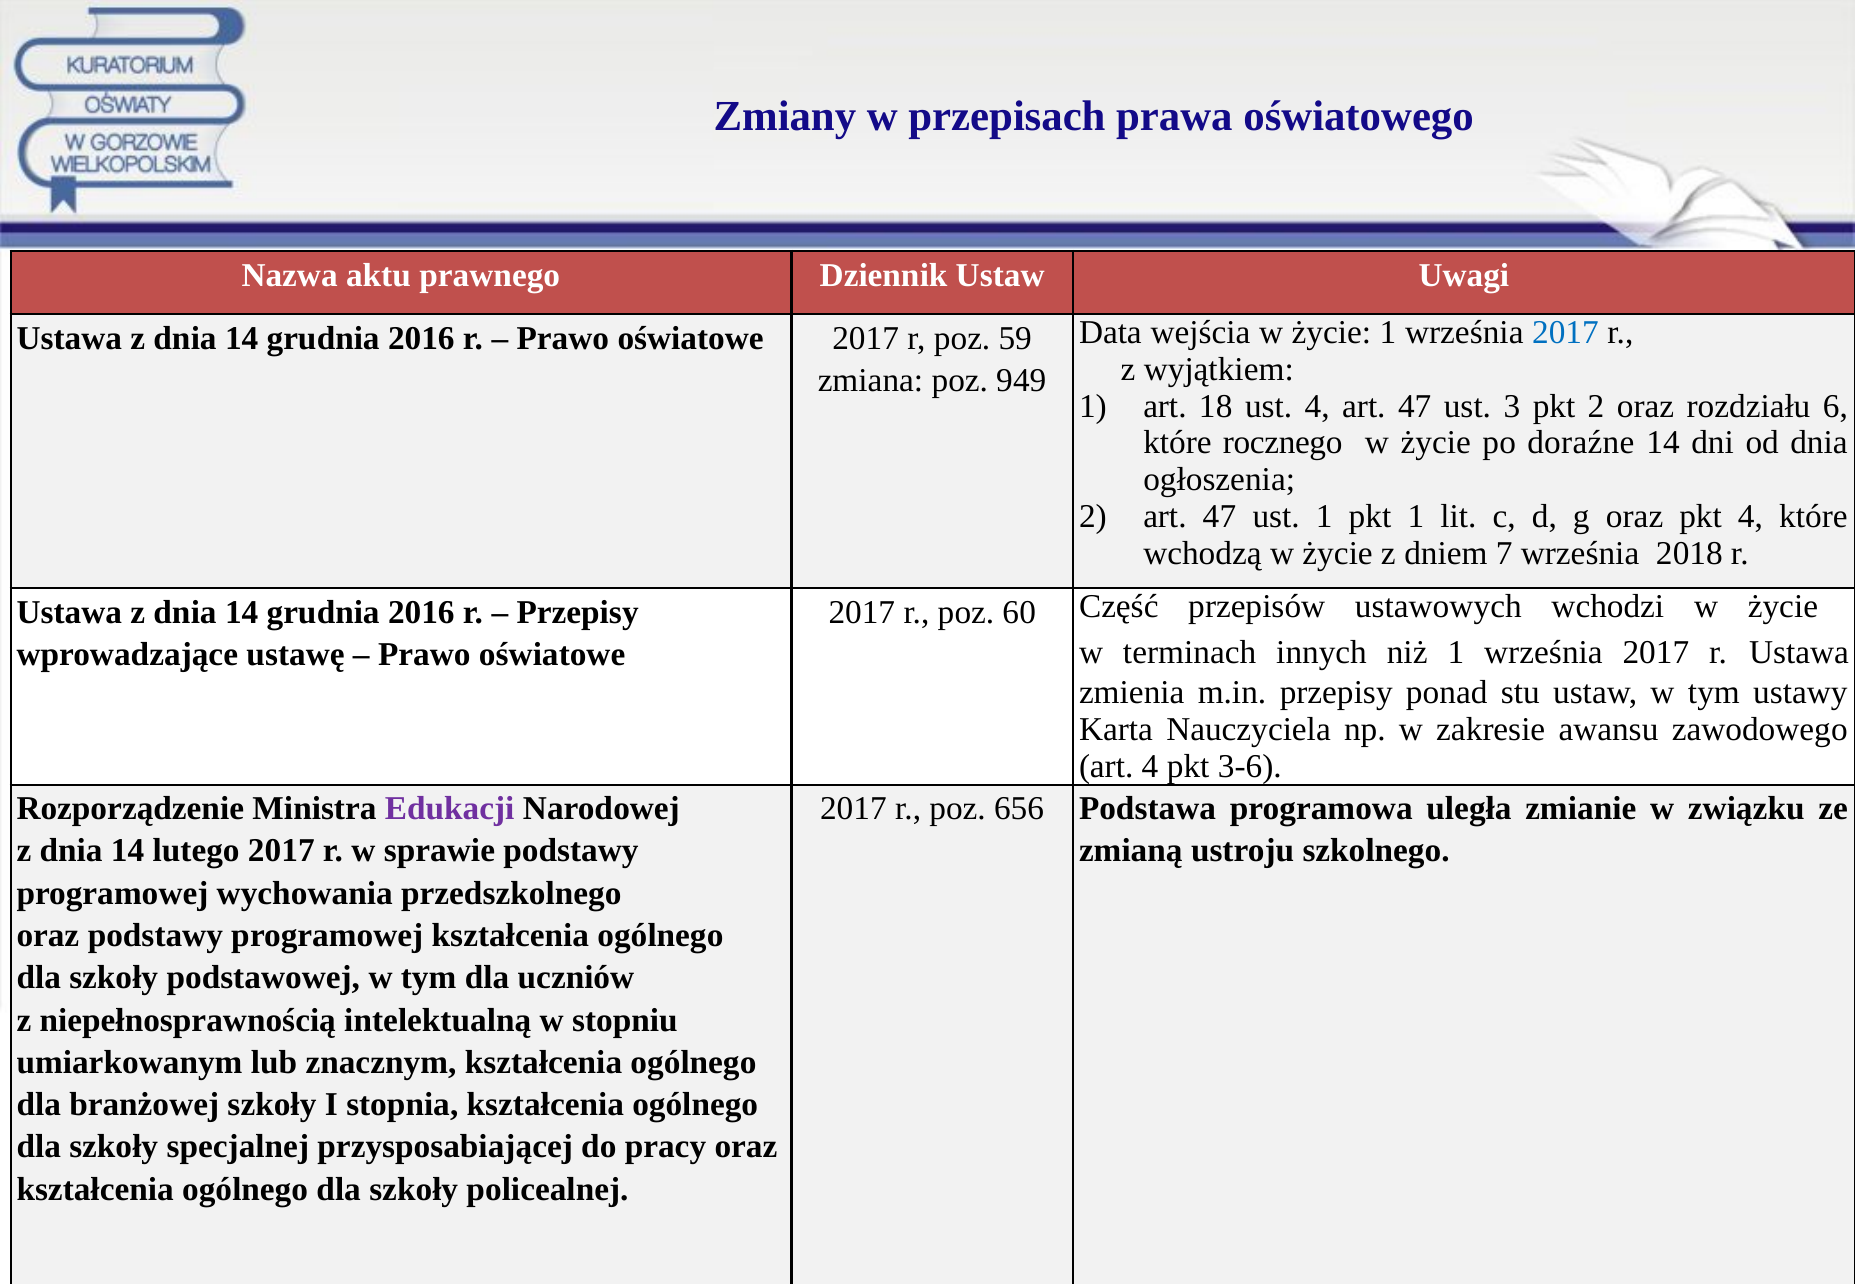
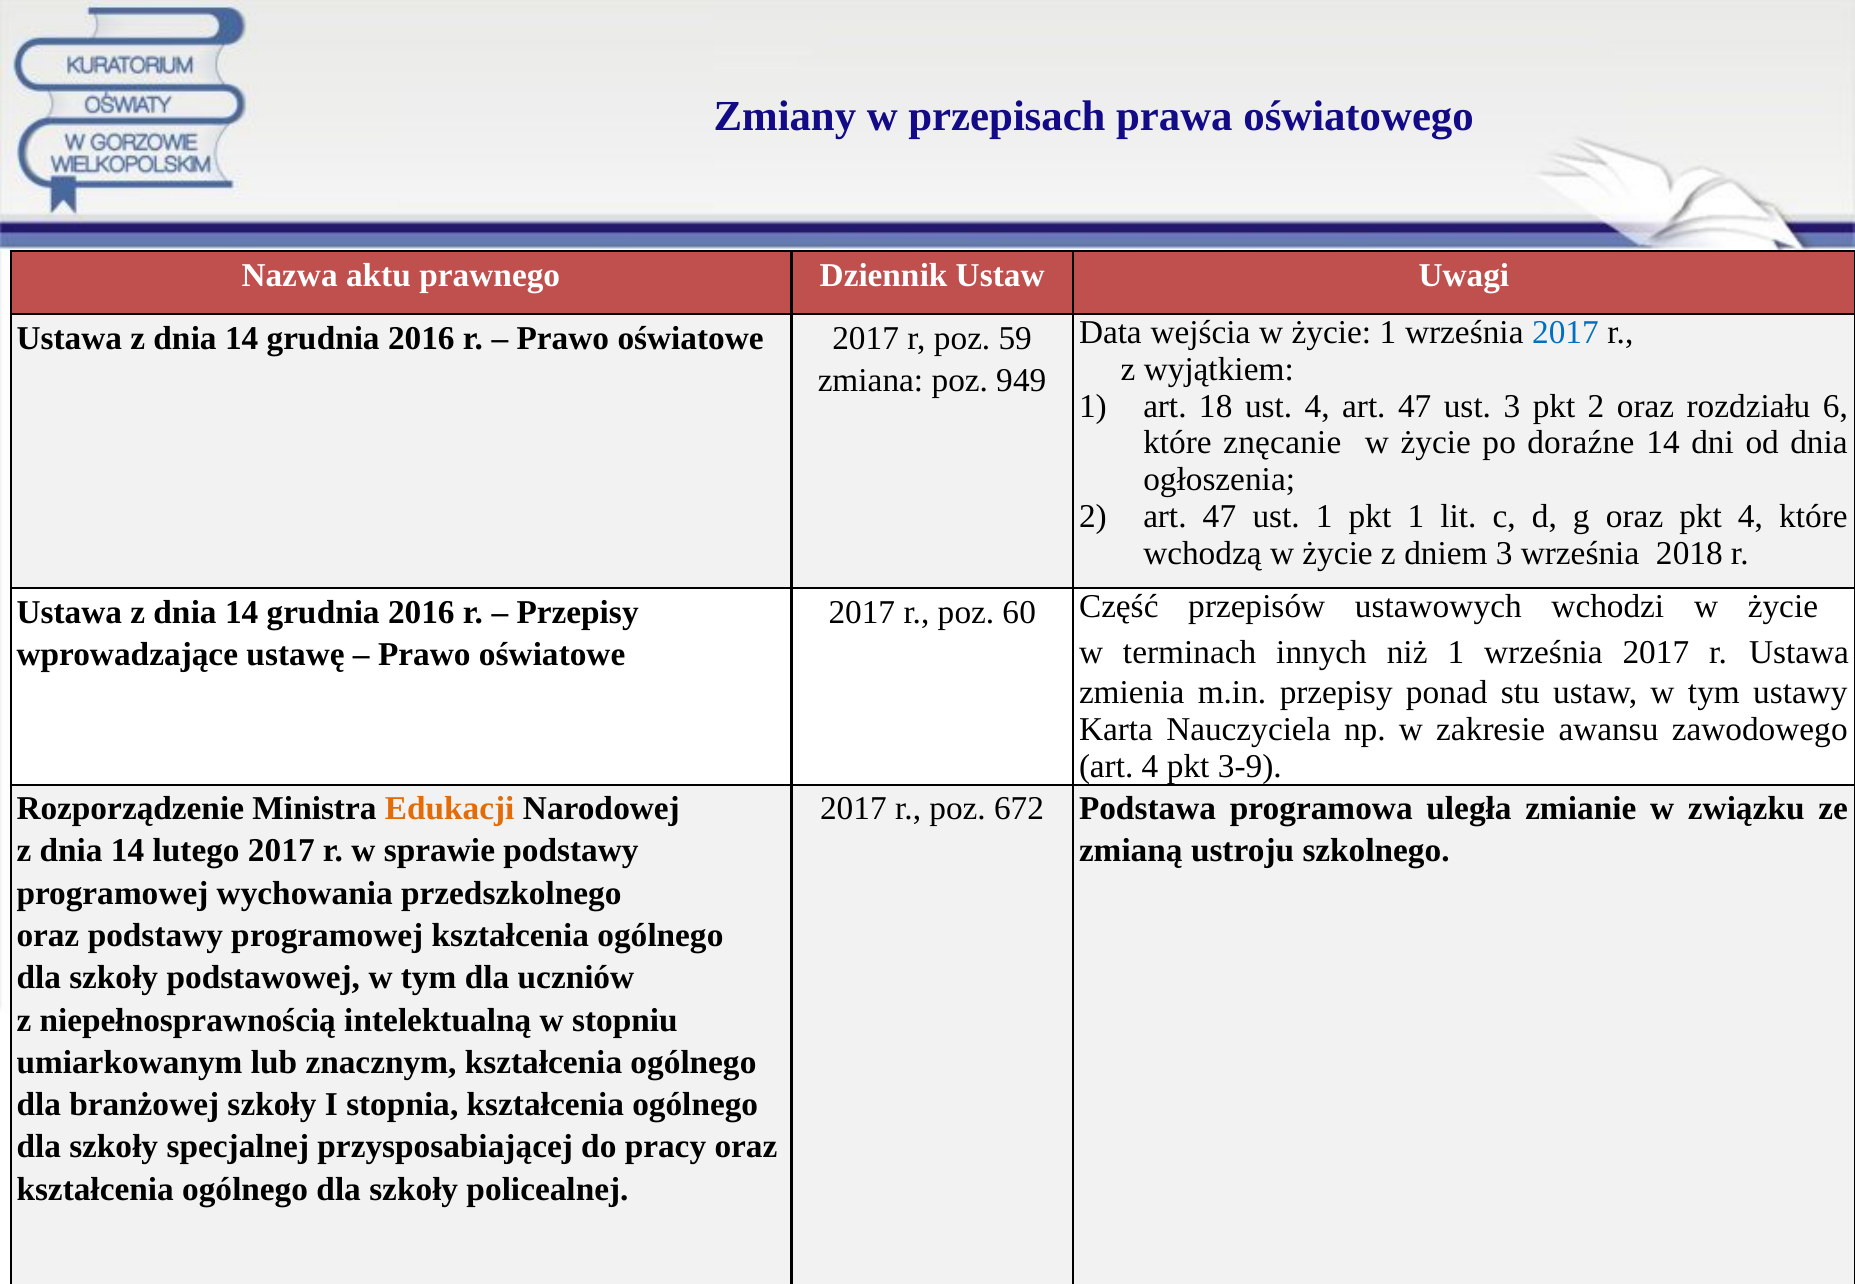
rocznego: rocznego -> znęcanie (1282, 443)
dniem 7: 7 -> 3 (1504, 553)
3-6: 3-6 -> 3-9 (1250, 767)
Edukacji colour: purple -> orange (450, 809)
656: 656 -> 672 (1019, 809)
